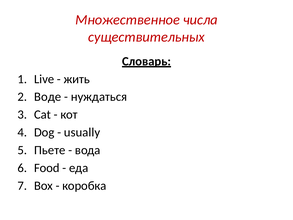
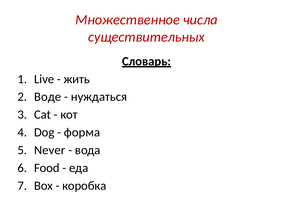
usually: usually -> форма (82, 132)
Пьете: Пьете -> Never (50, 150)
